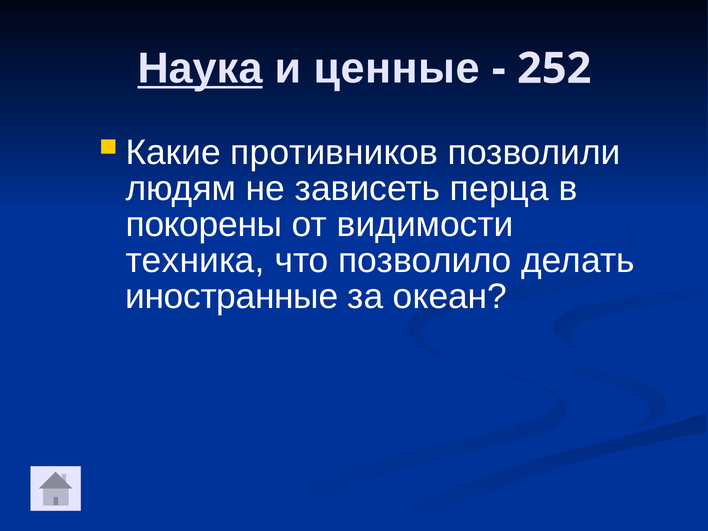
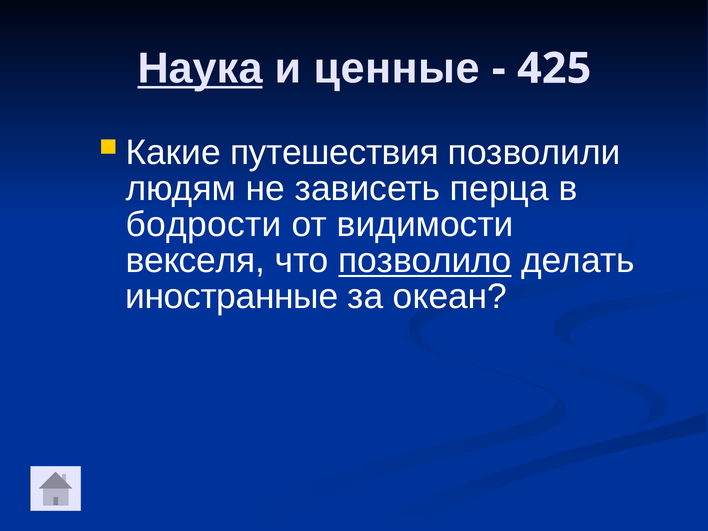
252: 252 -> 425 (554, 69)
противников: противников -> путешествия (334, 152)
покорены: покорены -> бодрости (204, 225)
техника: техника -> векселя (195, 261)
позволило underline: none -> present (425, 261)
